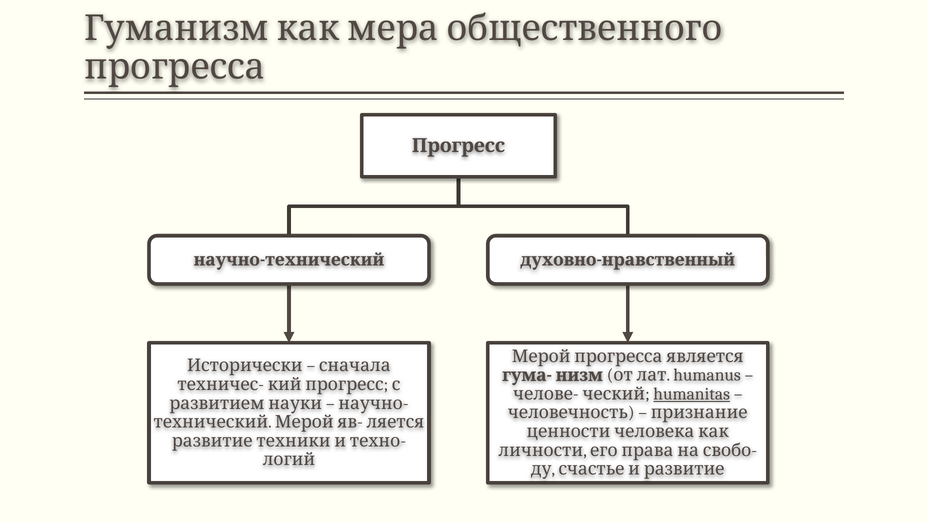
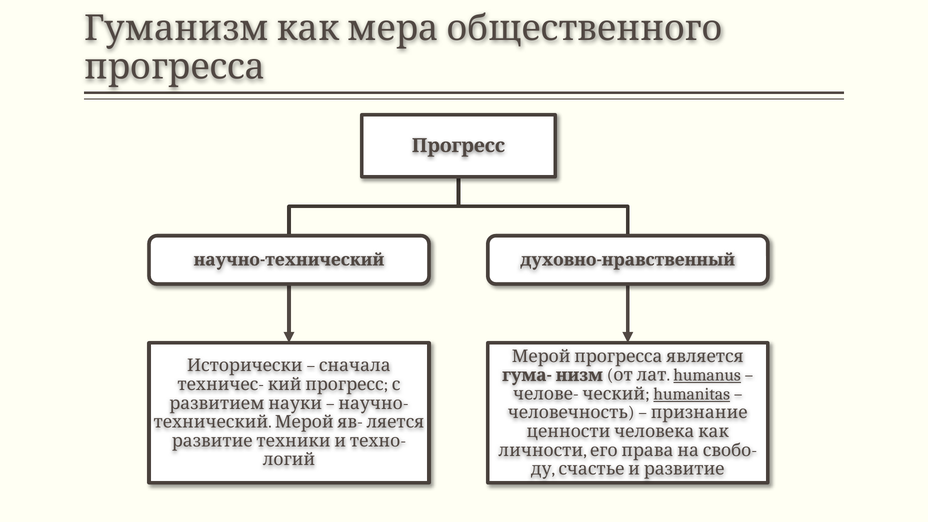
humanus underline: none -> present (707, 375)
